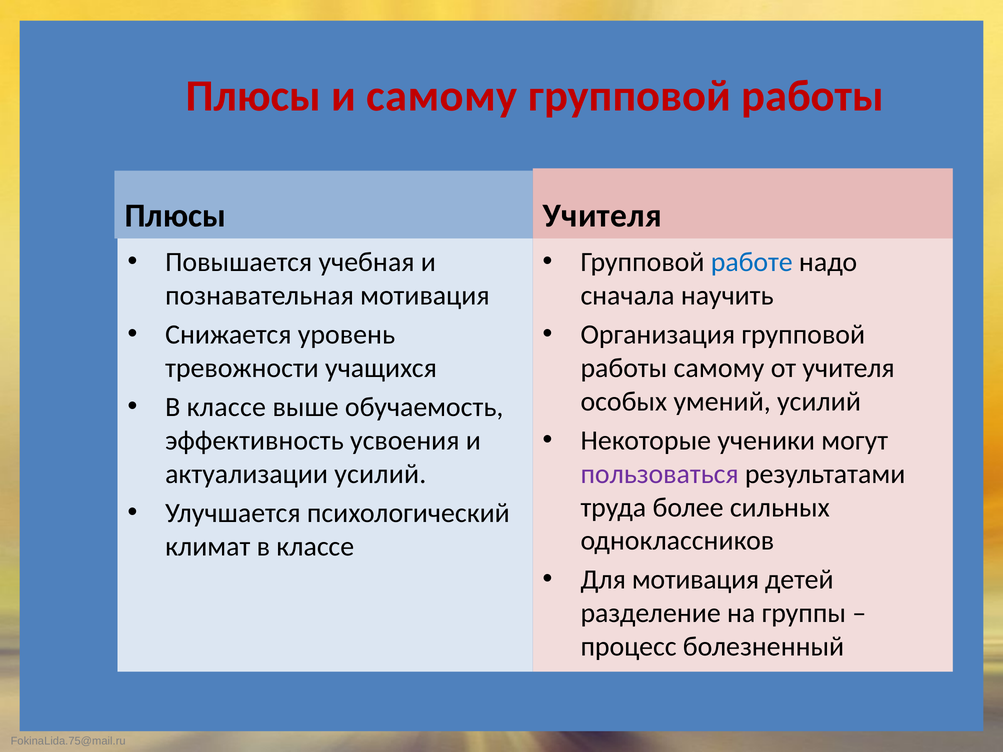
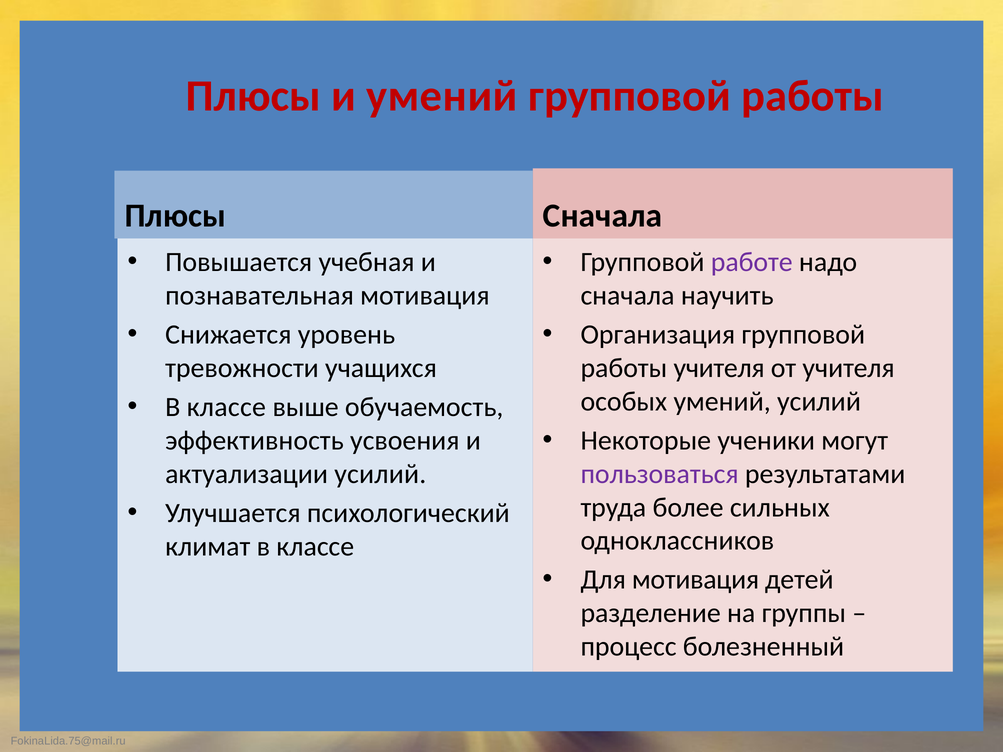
и самому: самому -> умений (442, 96)
Учителя: Учителя -> Сначала (603, 216)
работе colour: blue -> purple (752, 262)
работы самому: самому -> учителя (719, 368)
